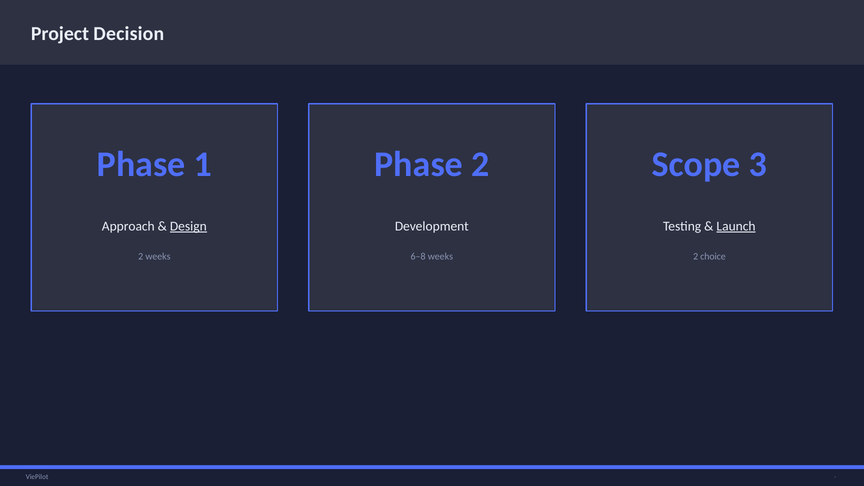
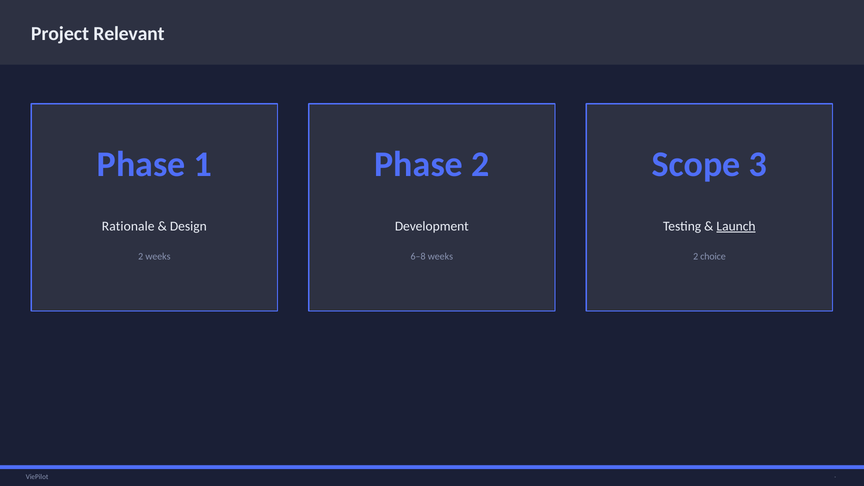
Decision: Decision -> Relevant (129, 34)
Approach: Approach -> Rationale (128, 226)
Design underline: present -> none (188, 226)
